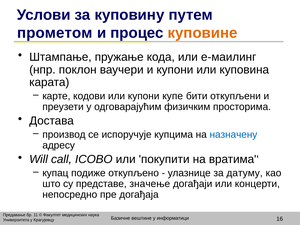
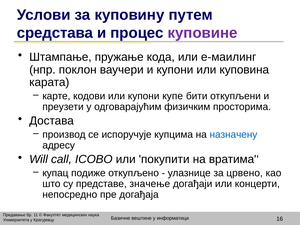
прометом: прометом -> средстава (55, 33)
куповине colour: orange -> purple (203, 33)
датуму: датуму -> црвено (245, 173)
